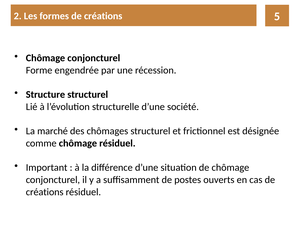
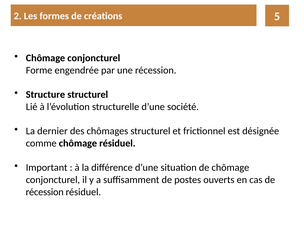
marché: marché -> dernier (52, 131)
créations: créations -> récession (45, 192)
